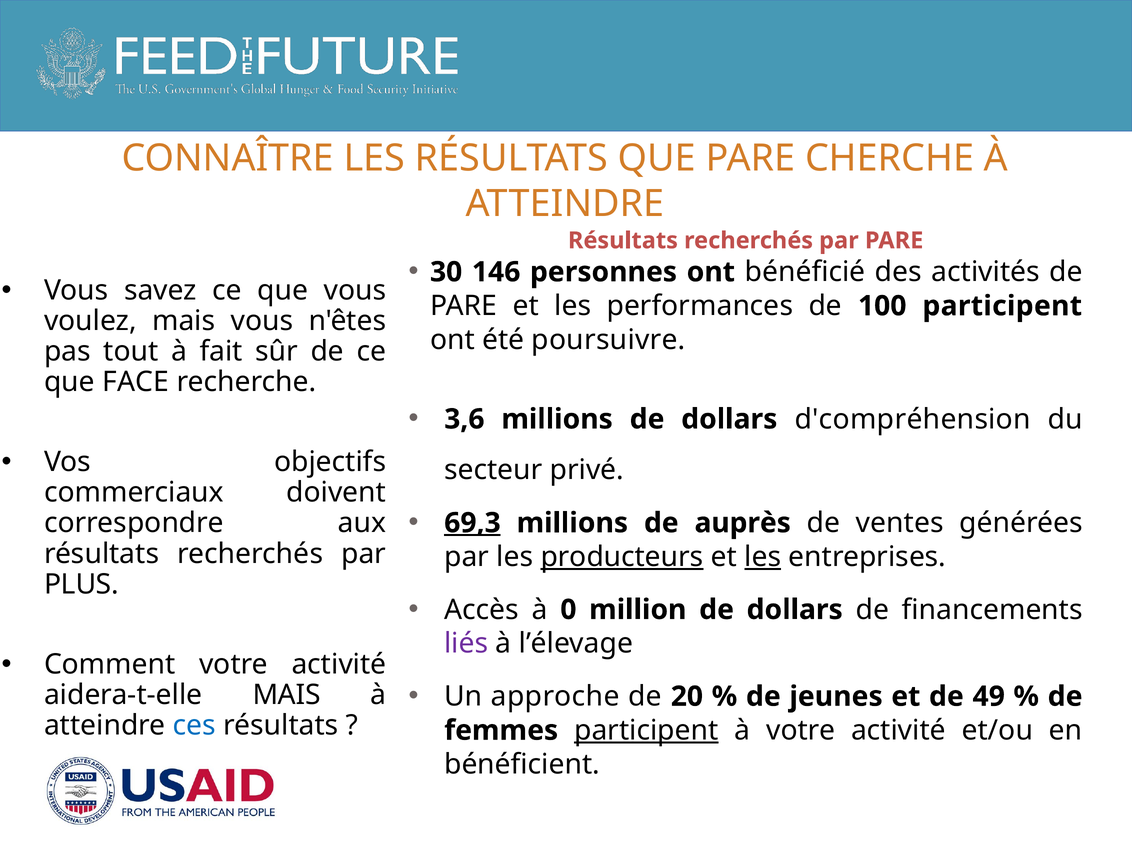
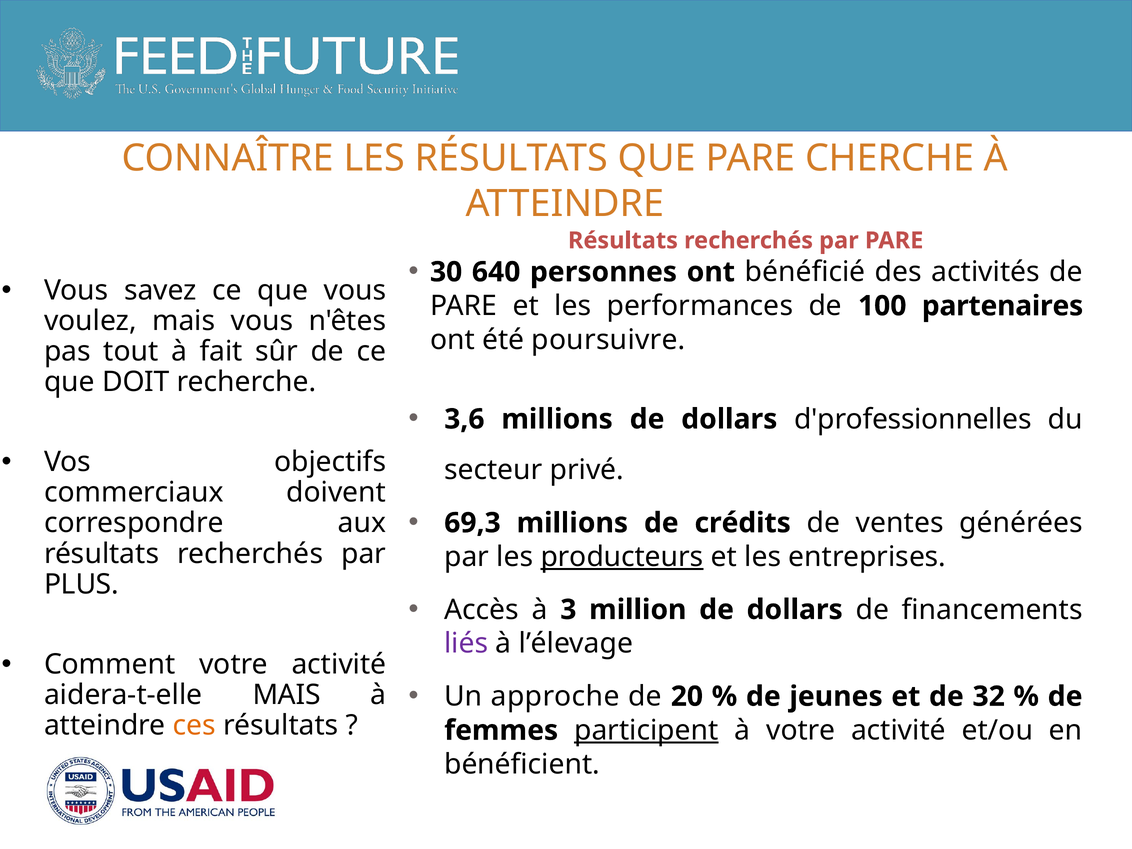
146: 146 -> 640 (496, 272)
100 participent: participent -> partenaires (1003, 306)
FACE: FACE -> DOIT (136, 382)
d'compréhension: d'compréhension -> d'professionnelles (913, 419)
69,3 underline: present -> none (472, 523)
auprès: auprès -> crédits (743, 523)
les underline: present -> none (763, 557)
0: 0 -> 3 (568, 610)
49: 49 -> 32 (989, 696)
ces colour: blue -> orange (194, 725)
